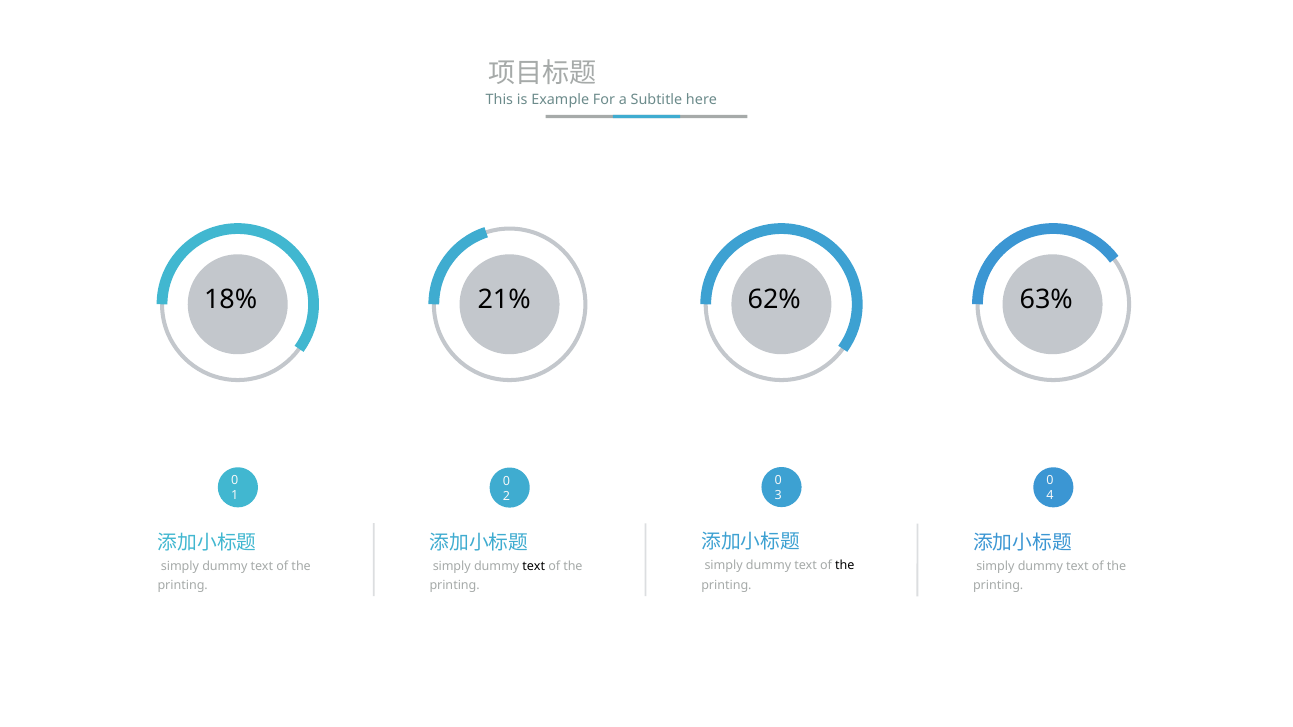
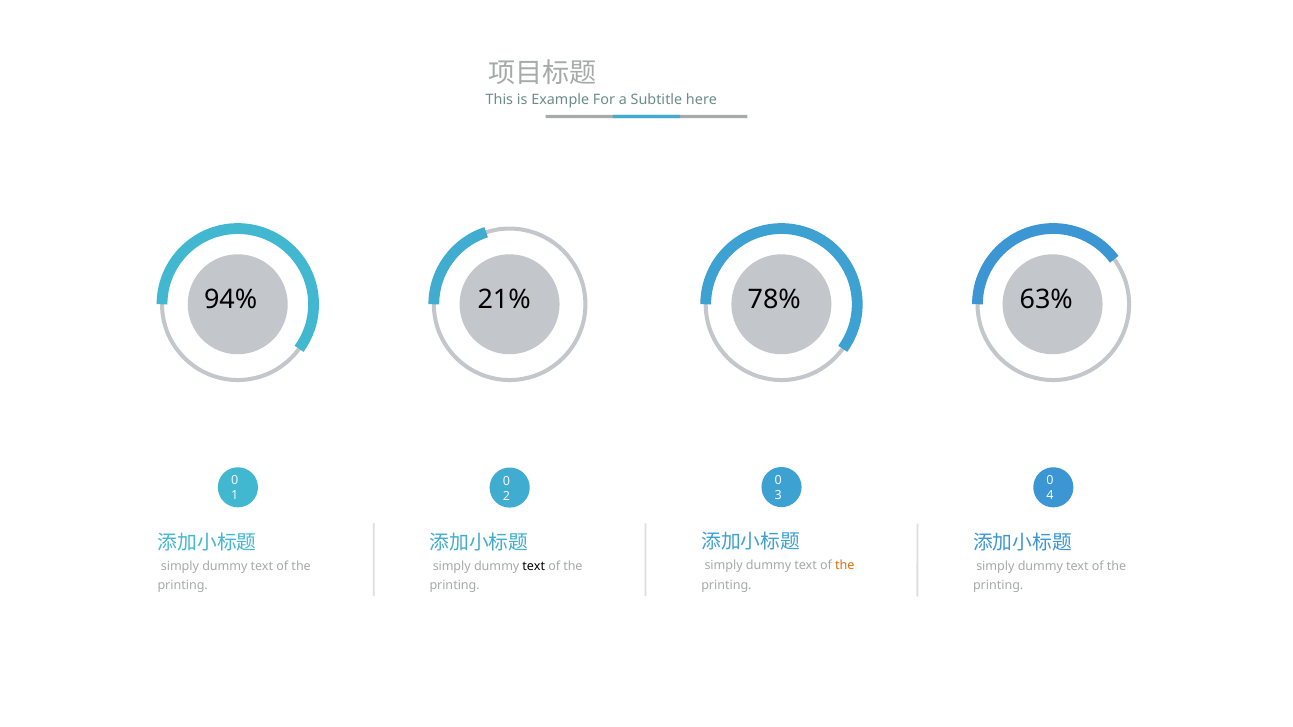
18%: 18% -> 94% (231, 300)
62%: 62% -> 78% (774, 300)
the colour: black -> orange (845, 566)
